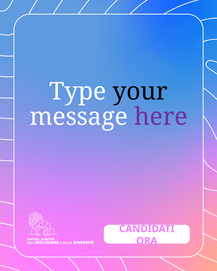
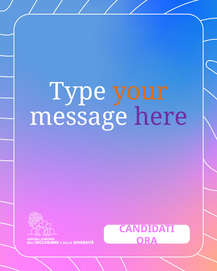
your colour: black -> orange (140, 92)
